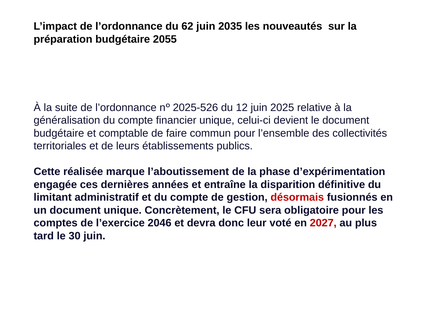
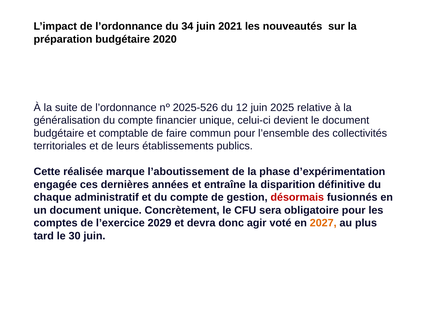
62: 62 -> 34 (187, 26)
2035: 2035 -> 2021 (230, 26)
2055: 2055 -> 2020 (165, 39)
limitant: limitant -> chaque (53, 197)
2046: 2046 -> 2029 (160, 223)
leur: leur -> agir (257, 223)
2027 colour: red -> orange (323, 223)
